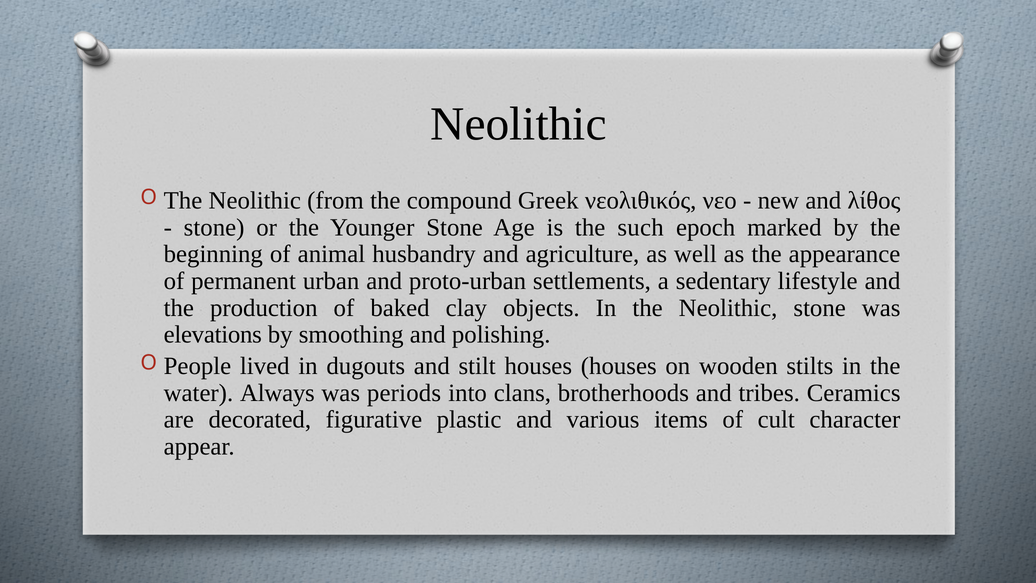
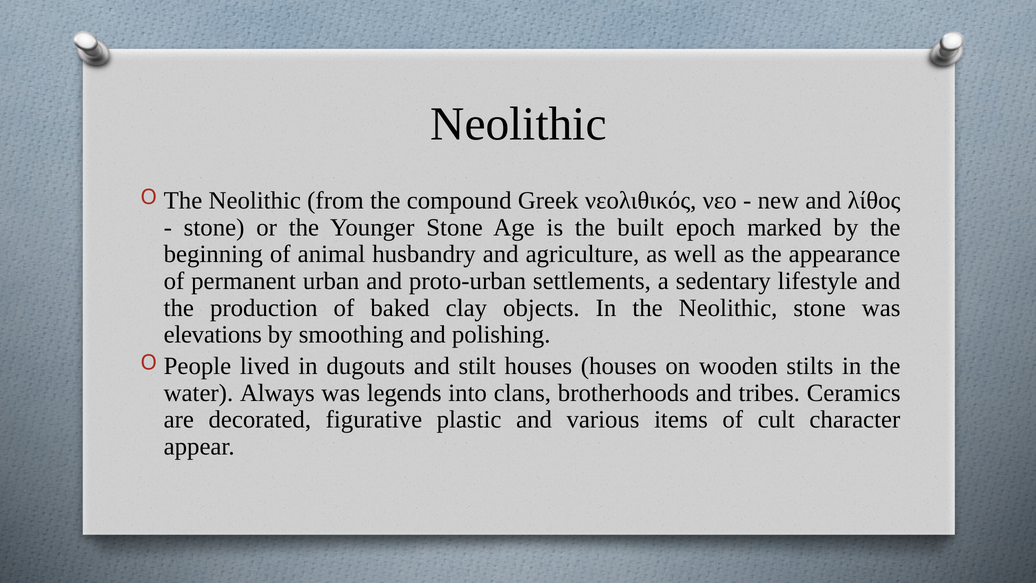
such: such -> built (641, 227)
periods: periods -> legends (404, 393)
